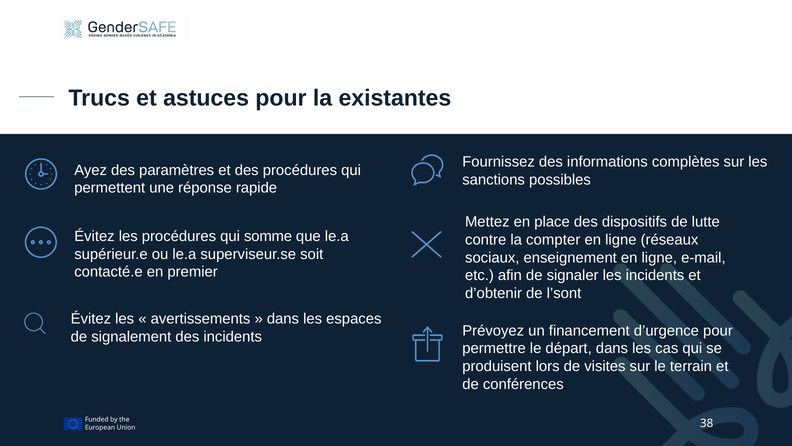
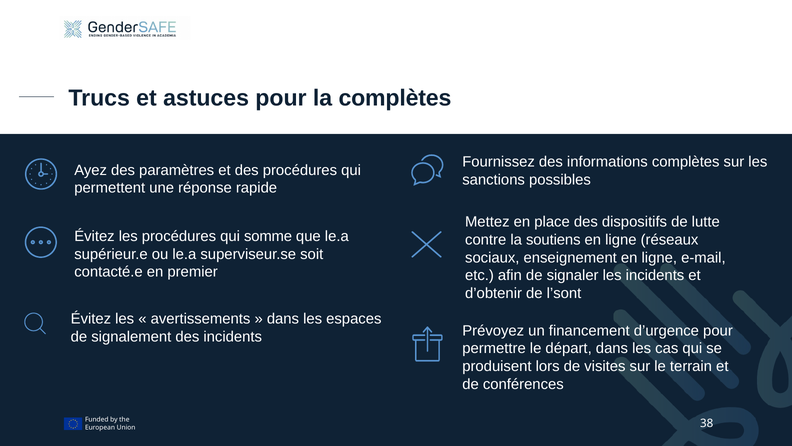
la existantes: existantes -> complètes (395, 98)
compter: compter -> soutiens (553, 240)
